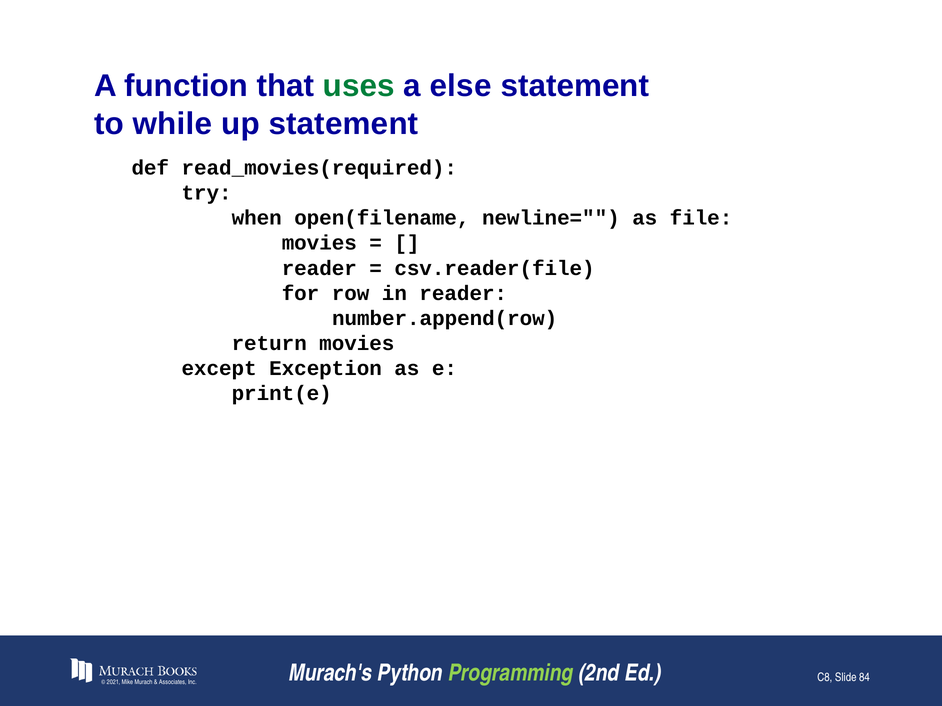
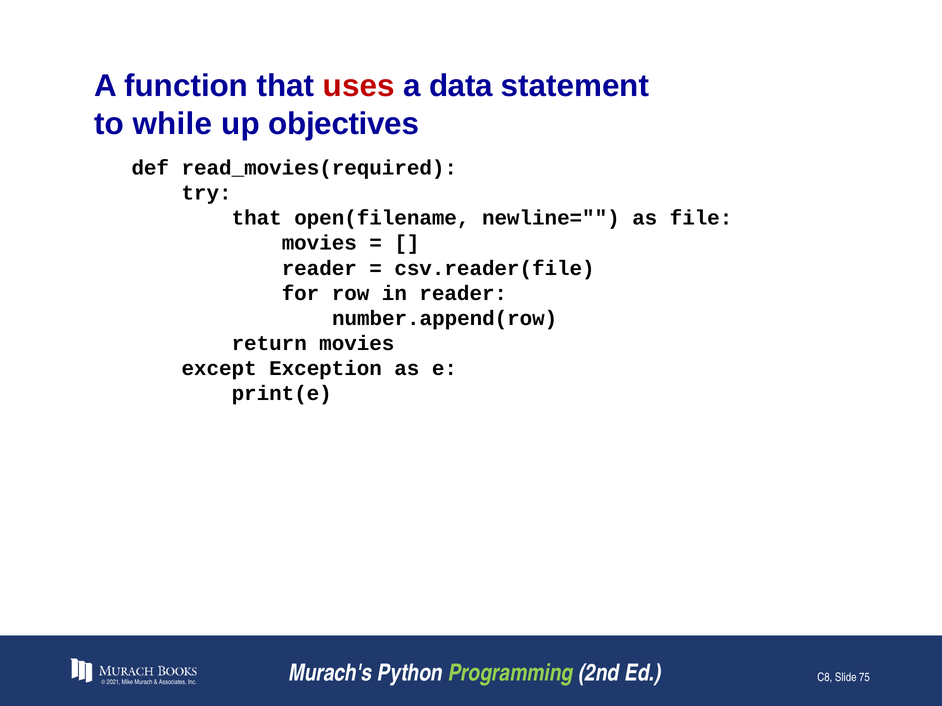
uses colour: green -> red (359, 86)
else: else -> data (461, 86)
up statement: statement -> objectives (344, 124)
when: when -> that (257, 218)
84: 84 -> 75 (864, 678)
